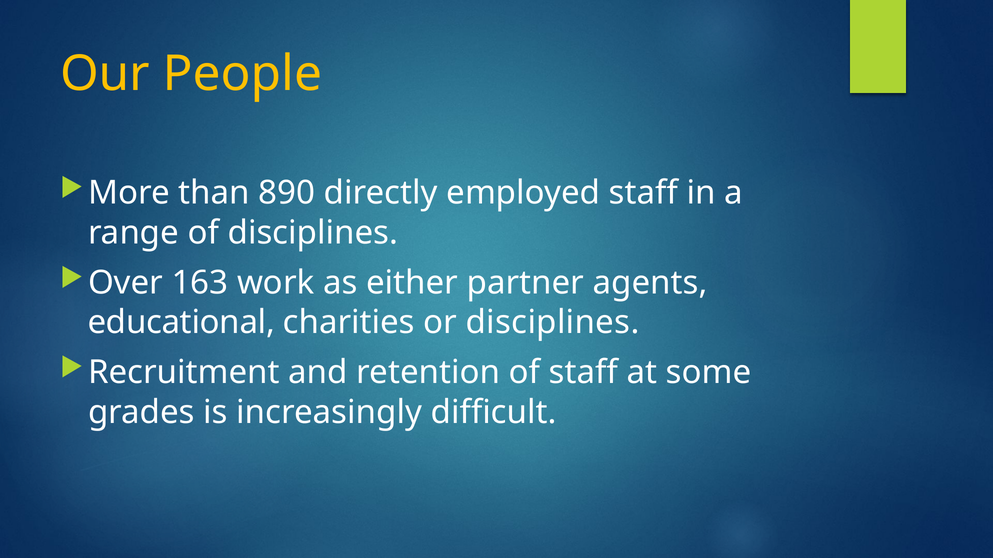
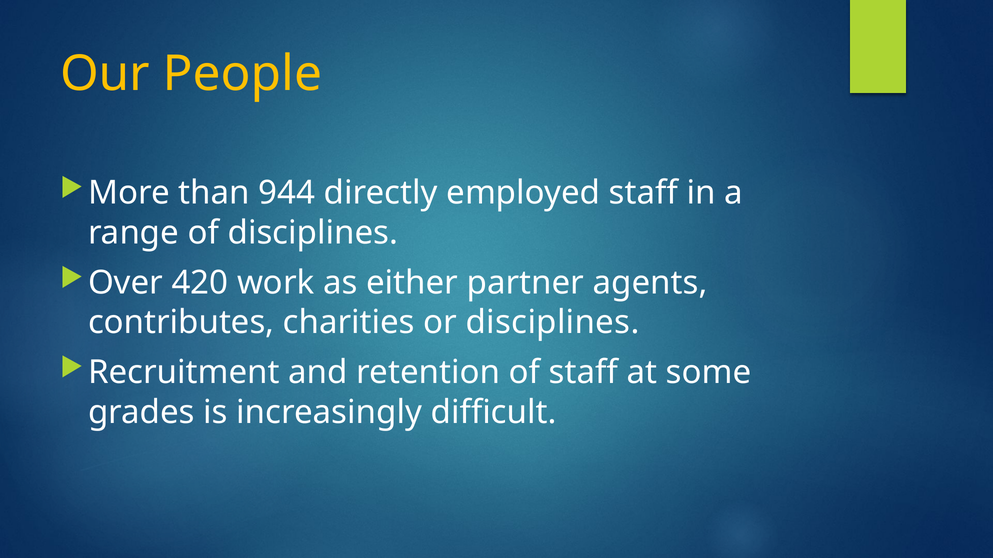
890: 890 -> 944 (287, 193)
163: 163 -> 420 (200, 283)
educational: educational -> contributes (181, 323)
